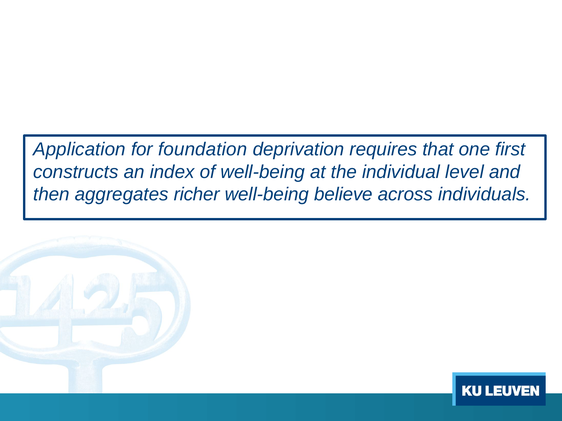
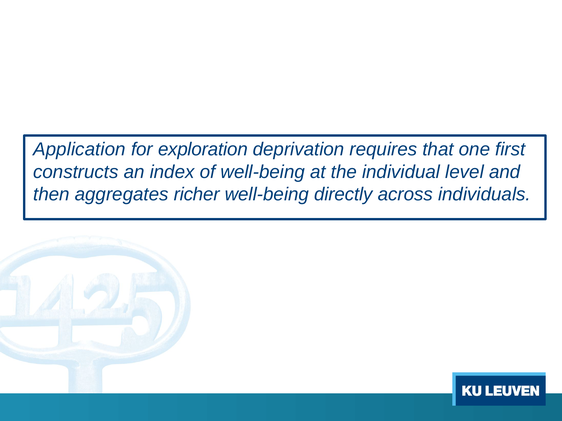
foundation: foundation -> exploration (203, 150)
believe: believe -> directly (343, 195)
